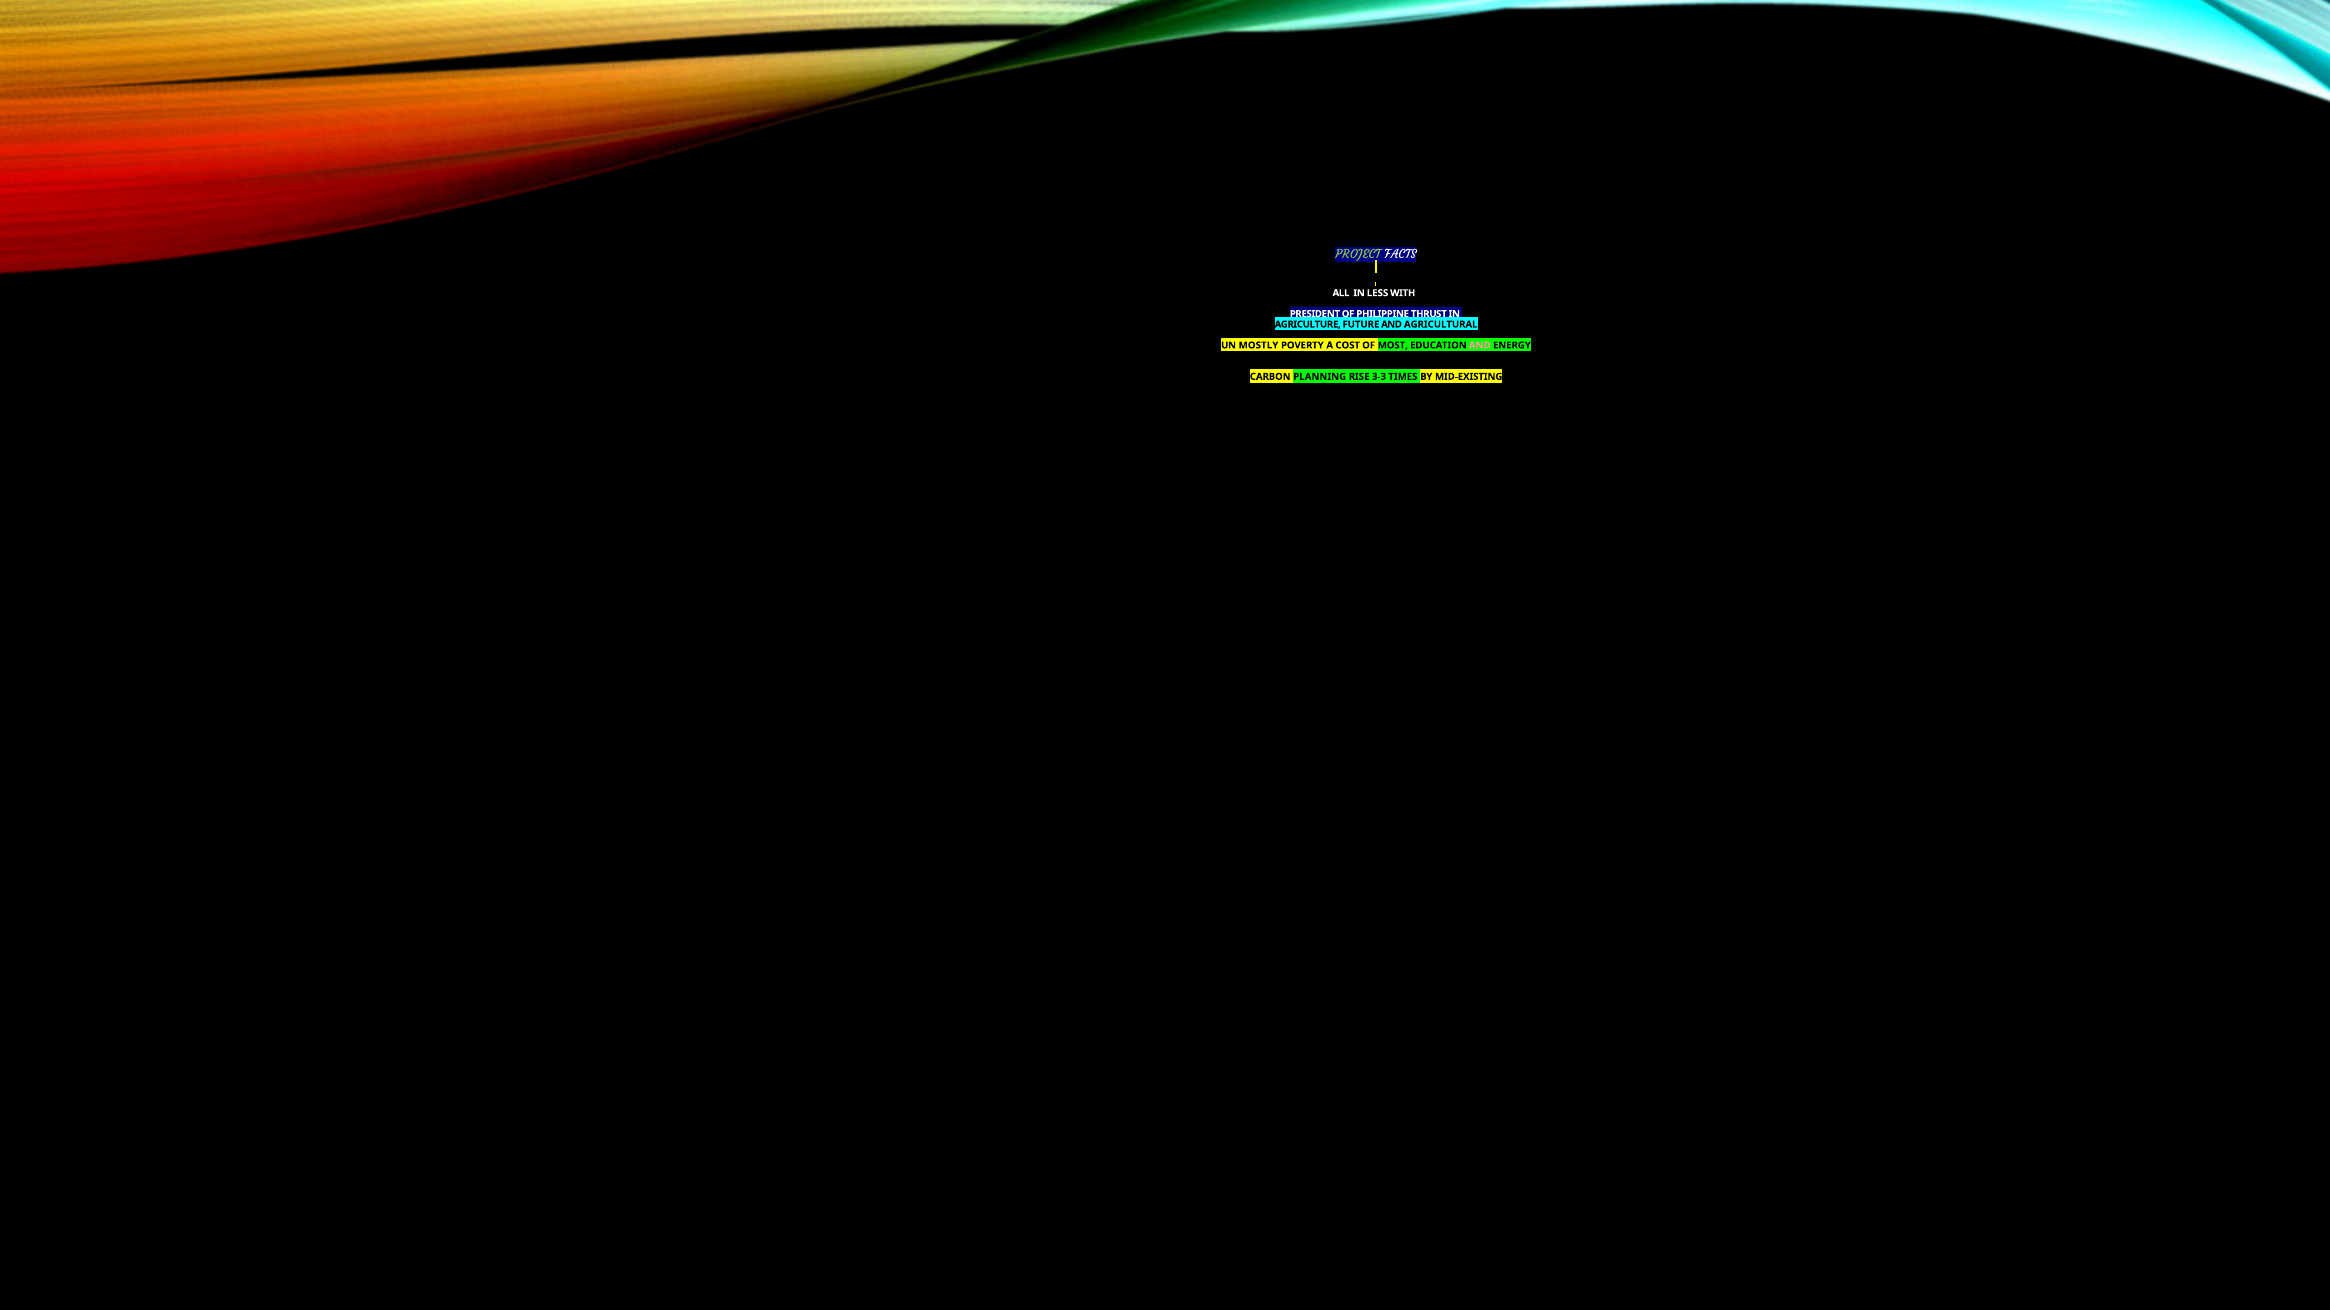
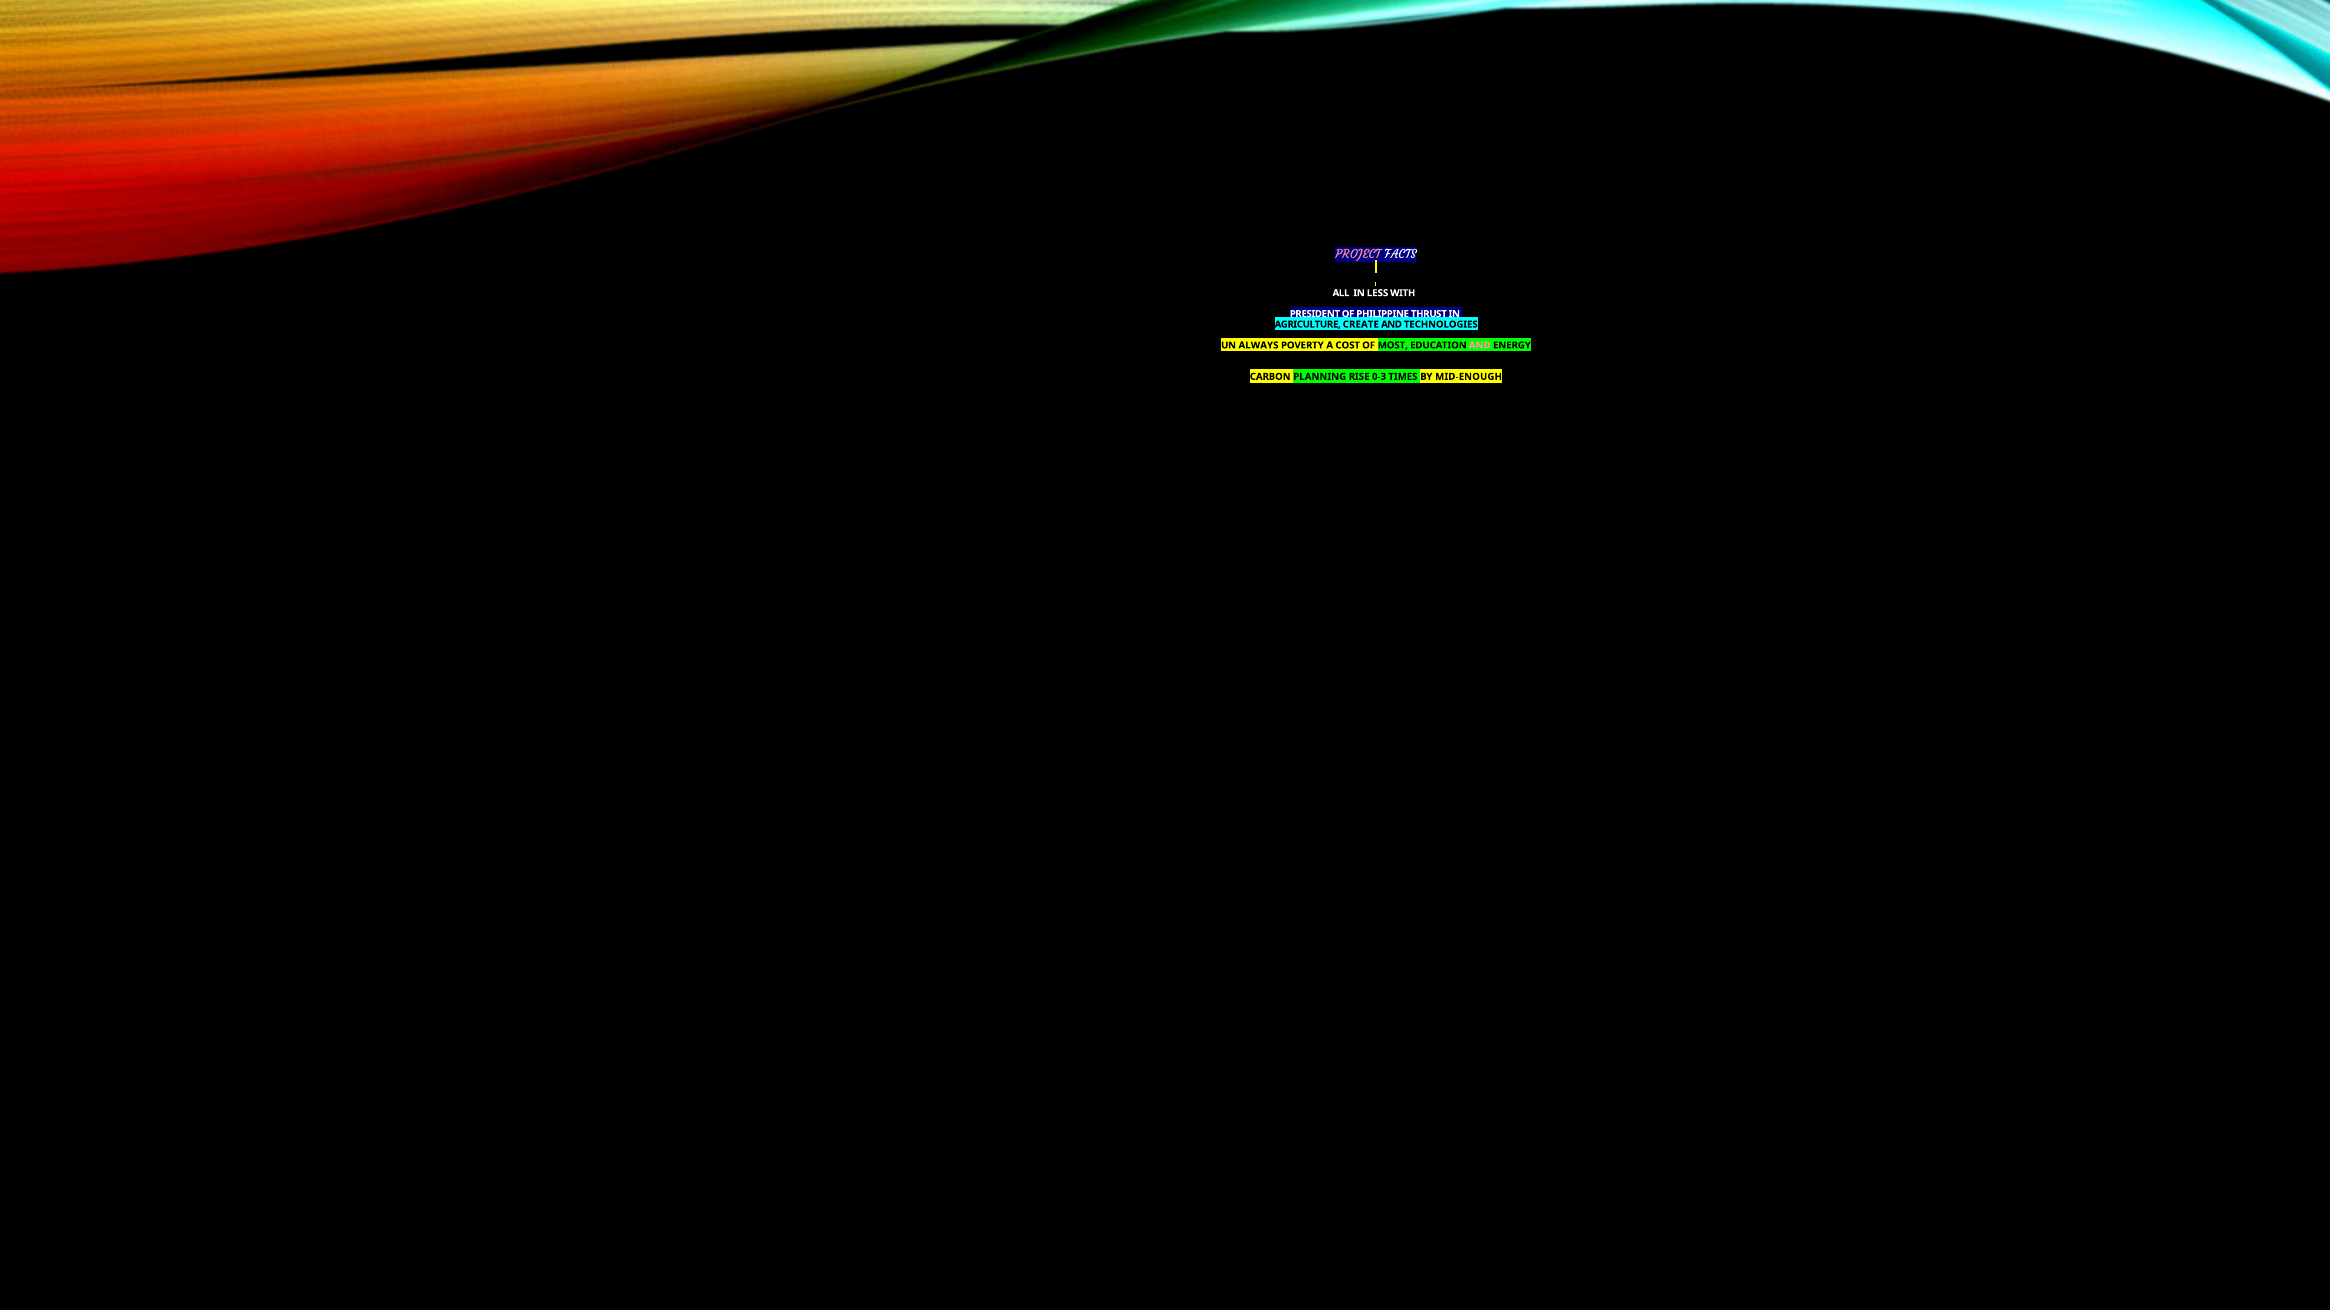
PROJECT colour: light green -> pink (1358, 255)
FUTURE: FUTURE -> CREATE (1361, 324)
AGRICULTURAL: AGRICULTURAL -> TECHNOLOGIES (1441, 324)
MOSTLY: MOSTLY -> ALWAYS (1259, 345)
3-3: 3-3 -> 0-3 (1379, 377)
MID-EXISTING: MID-EXISTING -> MID-ENOUGH (1469, 377)
